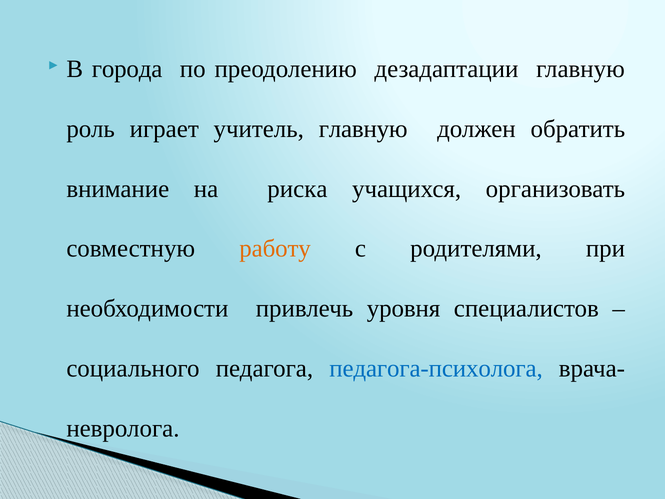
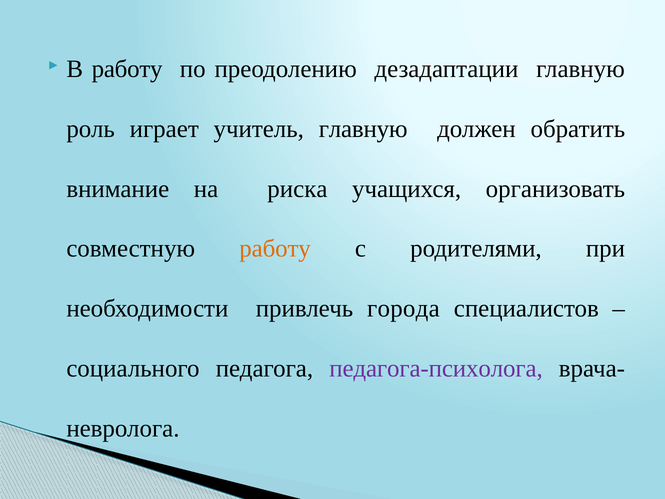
В города: города -> работу (127, 69)
уровня: уровня -> города (403, 309)
педагога-психолога colour: blue -> purple (436, 368)
